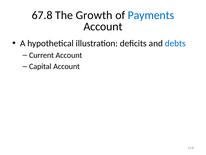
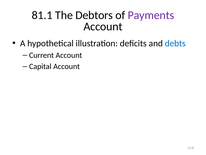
67.8: 67.8 -> 81.1 (42, 15)
Growth: Growth -> Debtors (94, 15)
Payments colour: blue -> purple (151, 15)
